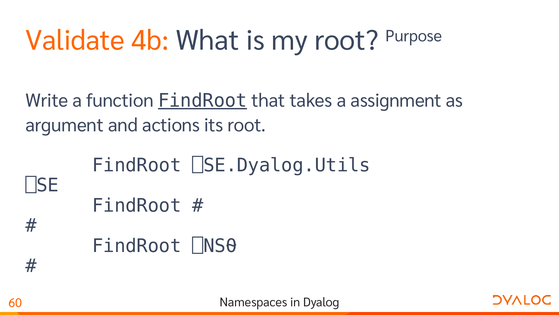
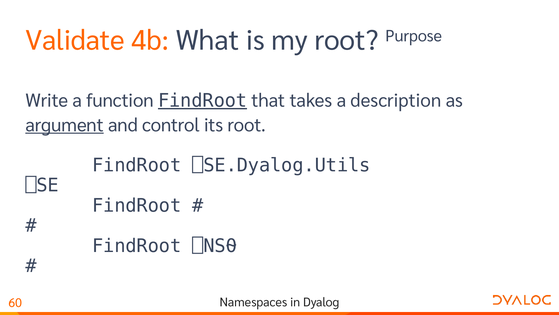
assignment: assignment -> description (396, 100)
argument underline: none -> present (65, 125)
actions: actions -> control (171, 125)
